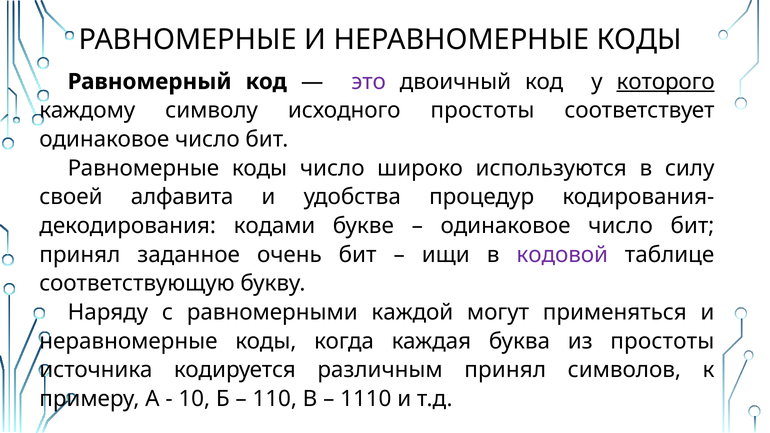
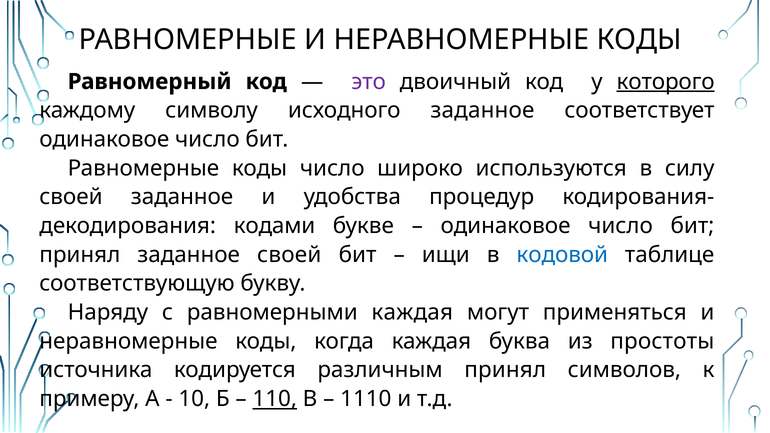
исходного простоты: простоты -> заданное (482, 111)
своей алфавита: алфавита -> заданное (182, 197)
заданное очень: очень -> своей (289, 255)
кодовой colour: purple -> blue (562, 255)
равномерными каждой: каждой -> каждая (412, 312)
110 underline: none -> present (275, 399)
